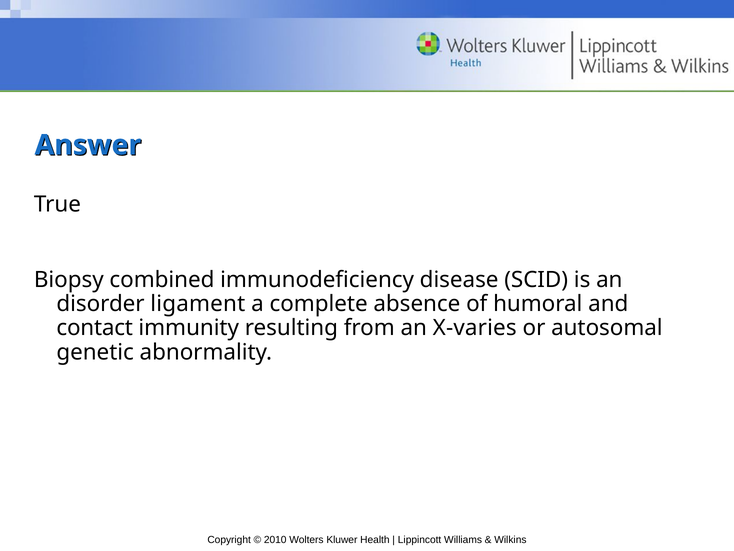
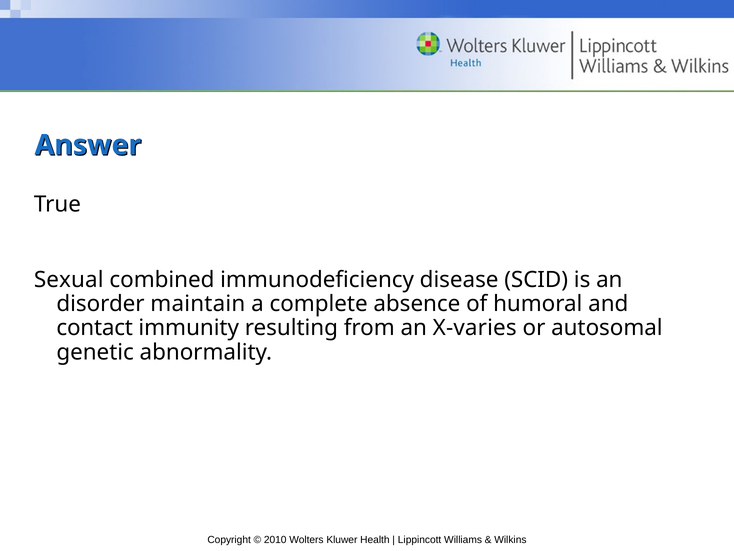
Biopsy: Biopsy -> Sexual (69, 279)
ligament: ligament -> maintain (198, 304)
